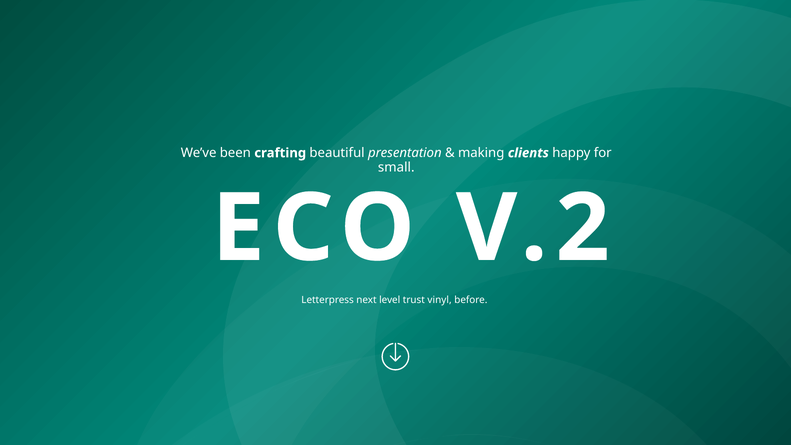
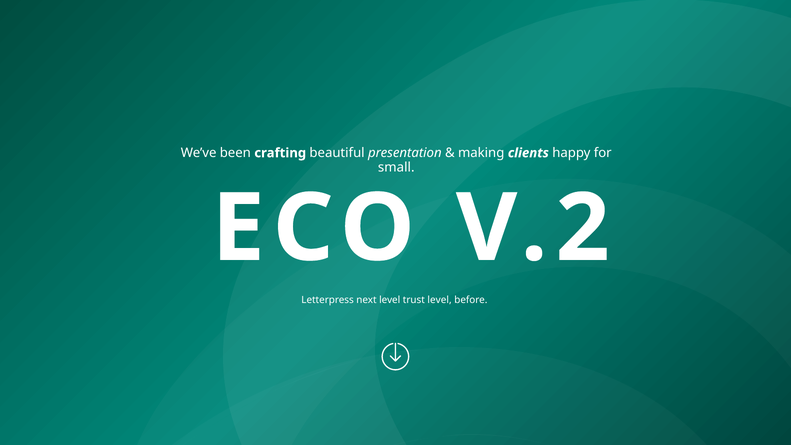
vinyl: vinyl -> level (440, 300)
